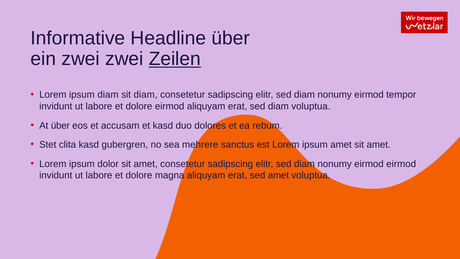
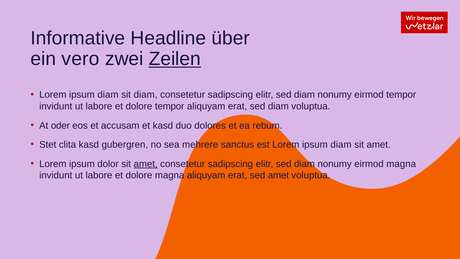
ein zwei: zwei -> vero (81, 59)
dolore eirmod: eirmod -> tempor (170, 106)
At über: über -> oder (60, 125)
est Lorem ipsum amet: amet -> diam (341, 145)
amet underline: none -> present (146, 164)
eirmod eirmod: eirmod -> magna (401, 164)
